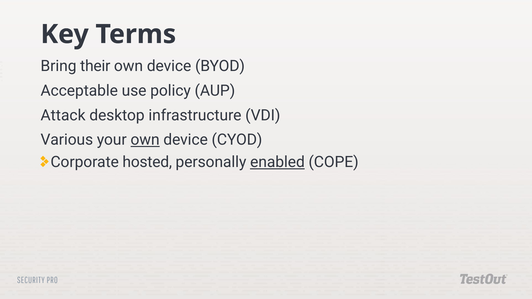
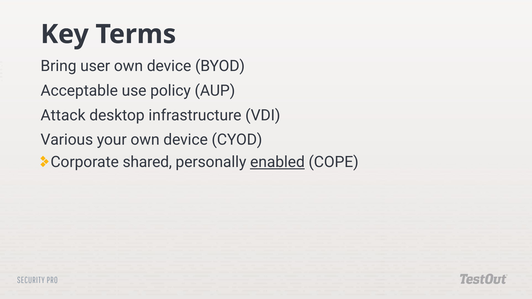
their: their -> user (95, 66)
own underline: present -> none (145, 140)
hosted: hosted -> shared (147, 162)
